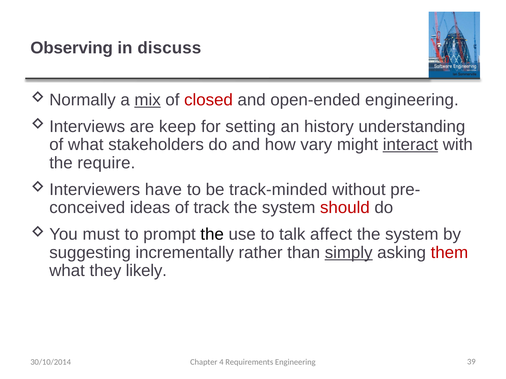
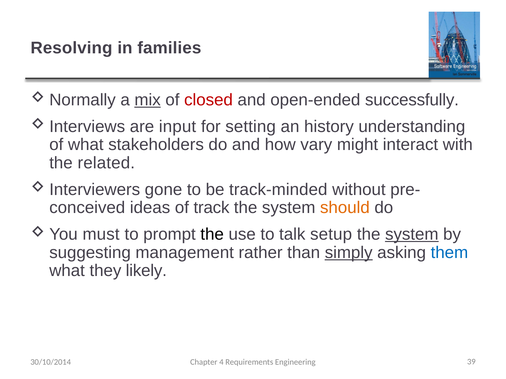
Observing: Observing -> Resolving (71, 48)
discuss: discuss -> families (169, 48)
open-ended engineering: engineering -> successfully (412, 100)
keep: keep -> input (178, 127)
interact underline: present -> none (410, 145)
require: require -> related (106, 163)
have: have -> gone (164, 190)
should colour: red -> orange (345, 208)
affect: affect -> setup (331, 235)
system underline: none -> present (412, 235)
incrementally: incrementally -> management (185, 253)
them colour: red -> blue (449, 253)
